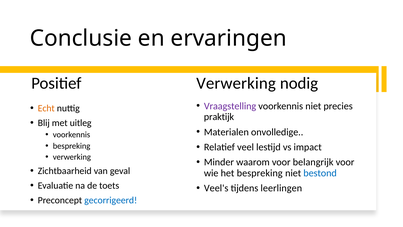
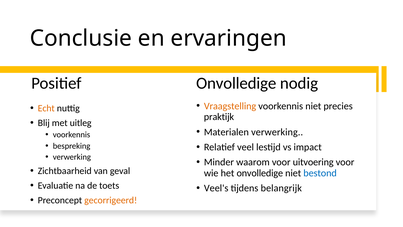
Positief Verwerking: Verwerking -> Onvolledige (236, 83)
Vraagstelling colour: purple -> orange (230, 106)
Materialen onvolledige: onvolledige -> verwerking (277, 132)
belangrijk: belangrijk -> uitvoering (313, 162)
het bespreking: bespreking -> onvolledige (260, 173)
leerlingen: leerlingen -> belangrijk (281, 188)
gecorrigeerd colour: blue -> orange (111, 200)
